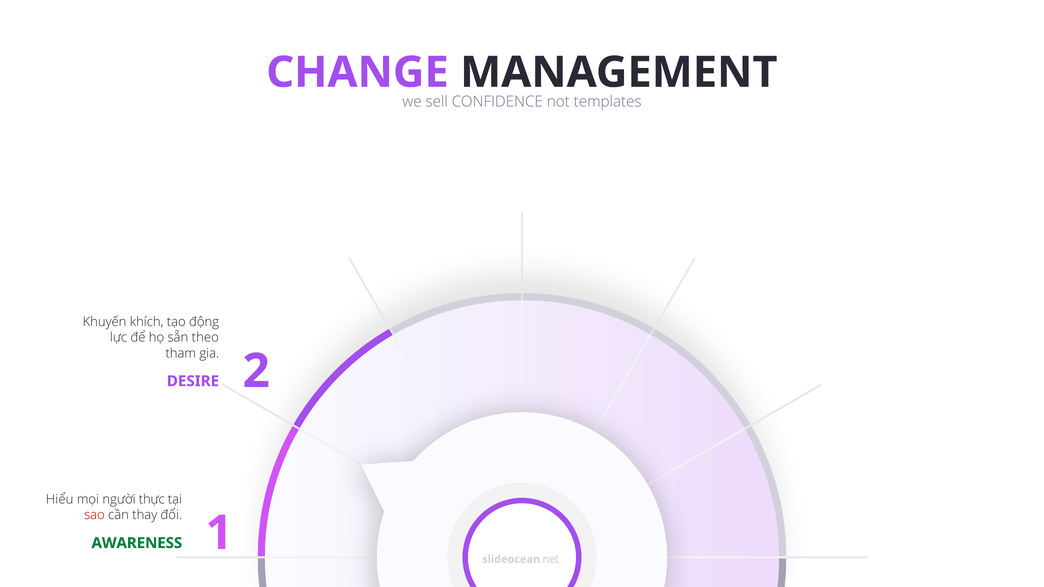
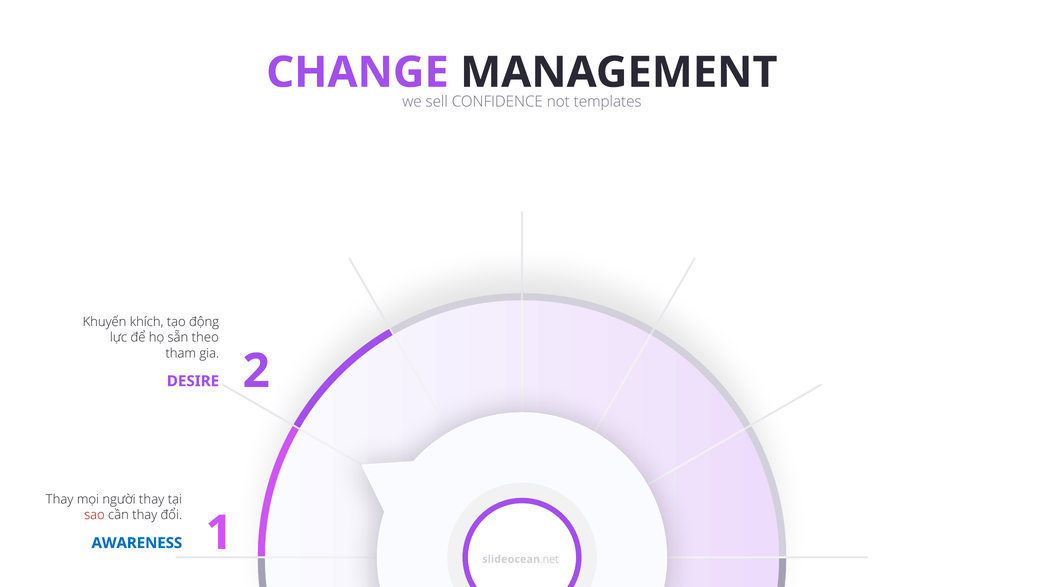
Hiểu: Hiểu -> Thay (60, 500)
người thực: thực -> thay (152, 500)
AWARENESS colour: green -> blue (137, 543)
